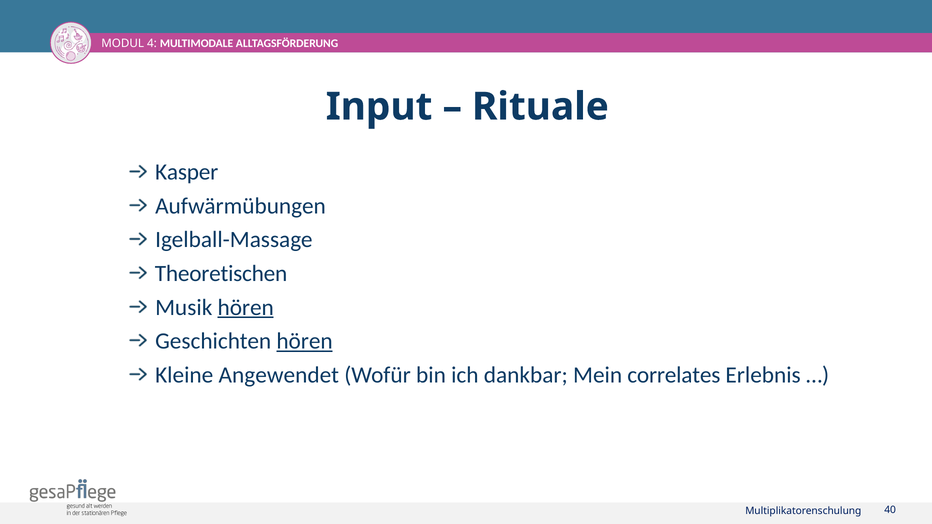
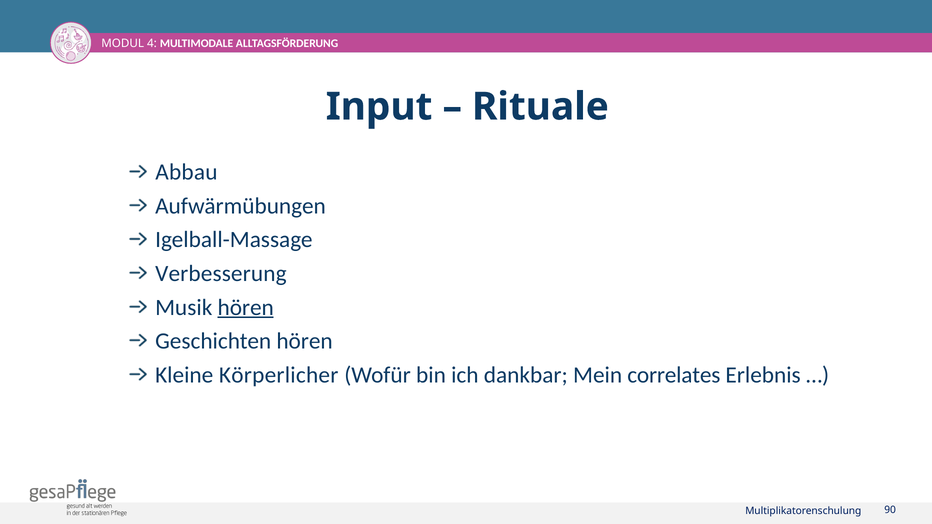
Kasper: Kasper -> Abbau (186, 172)
Theoretischen: Theoretischen -> Verbesserung (221, 274)
hören underline: present -> none (305, 341)
Angewendet: Angewendet -> Körperlicher (279, 375)
40: 40 -> 90 (890, 510)
